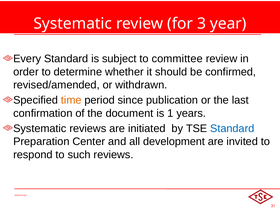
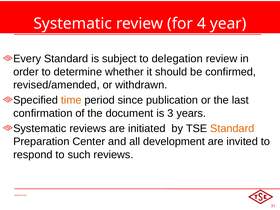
3: 3 -> 4 (201, 24)
committee: committee -> delegation (177, 59)
1: 1 -> 3 (170, 113)
Standard colour: blue -> orange (232, 129)
